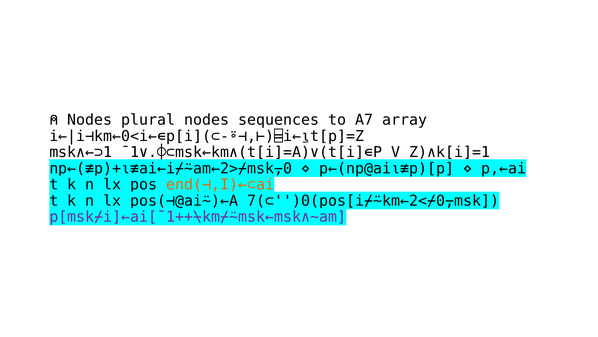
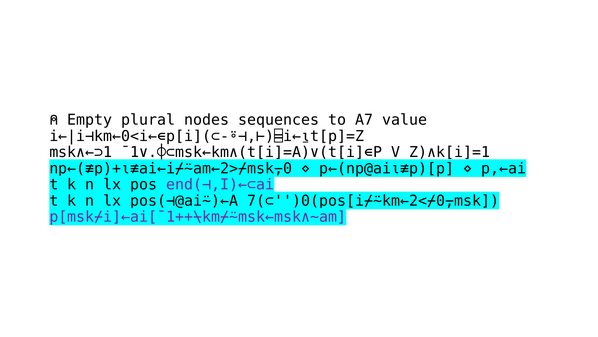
Nodes: Nodes -> Empty (90, 120)
array: array -> value (405, 120)
end(⊣,I)←⊂ai colour: orange -> purple (220, 184)
